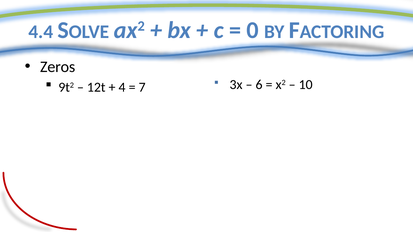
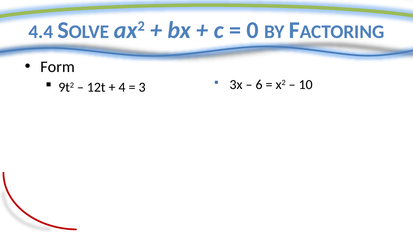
Zeros: Zeros -> Form (58, 67)
7: 7 -> 3 (142, 87)
